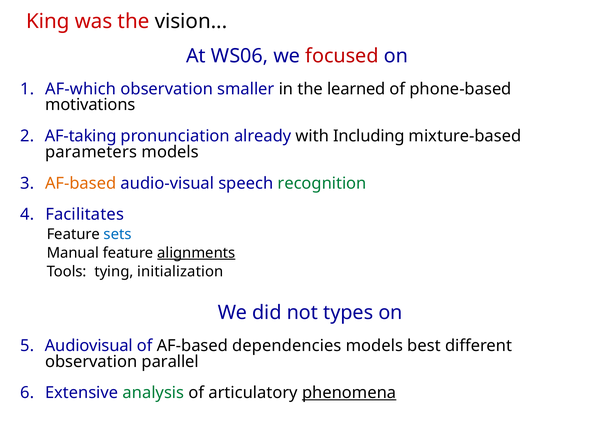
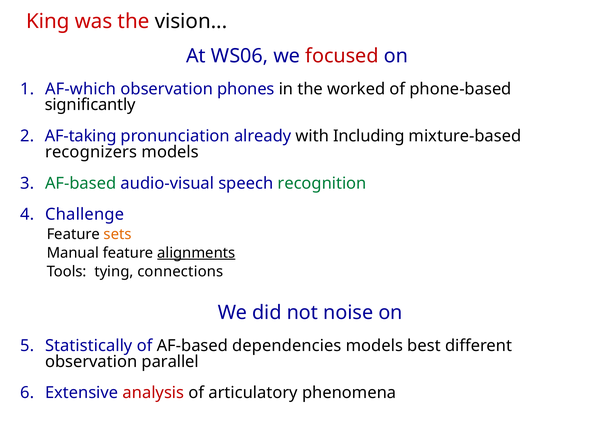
smaller: smaller -> phones (246, 89)
learned: learned -> worked (356, 89)
motivations: motivations -> significantly (90, 105)
parameters: parameters -> recognizers (91, 152)
AF-based colour: orange -> green (81, 183)
Facilitates: Facilitates -> Challenge (85, 214)
sets colour: blue -> orange (118, 234)
initialization: initialization -> connections (180, 271)
types: types -> noise (348, 312)
Audiovisual: Audiovisual -> Statistically (89, 345)
analysis colour: green -> red (153, 392)
phenomena underline: present -> none (349, 392)
